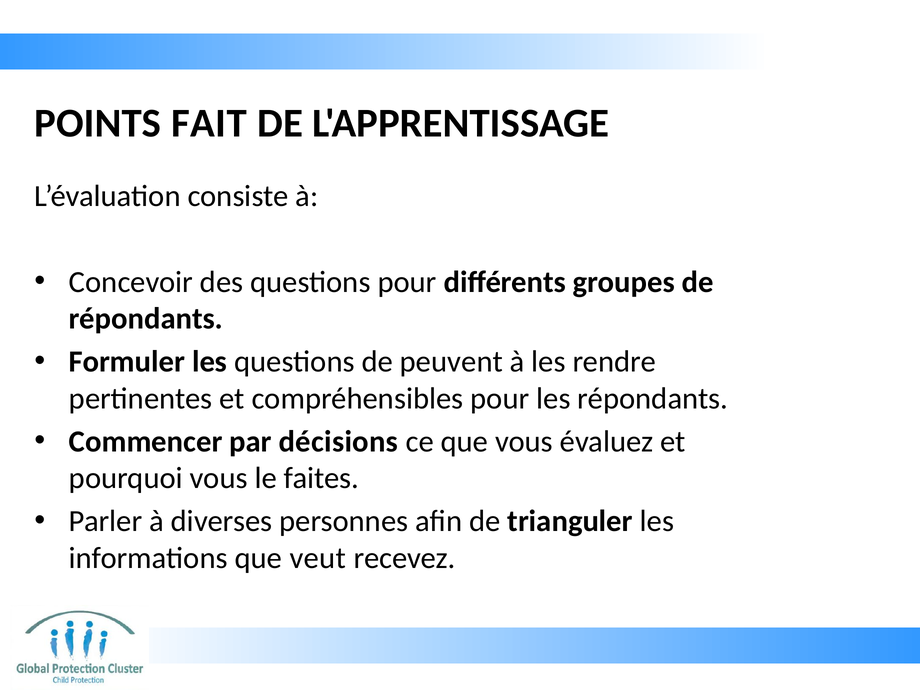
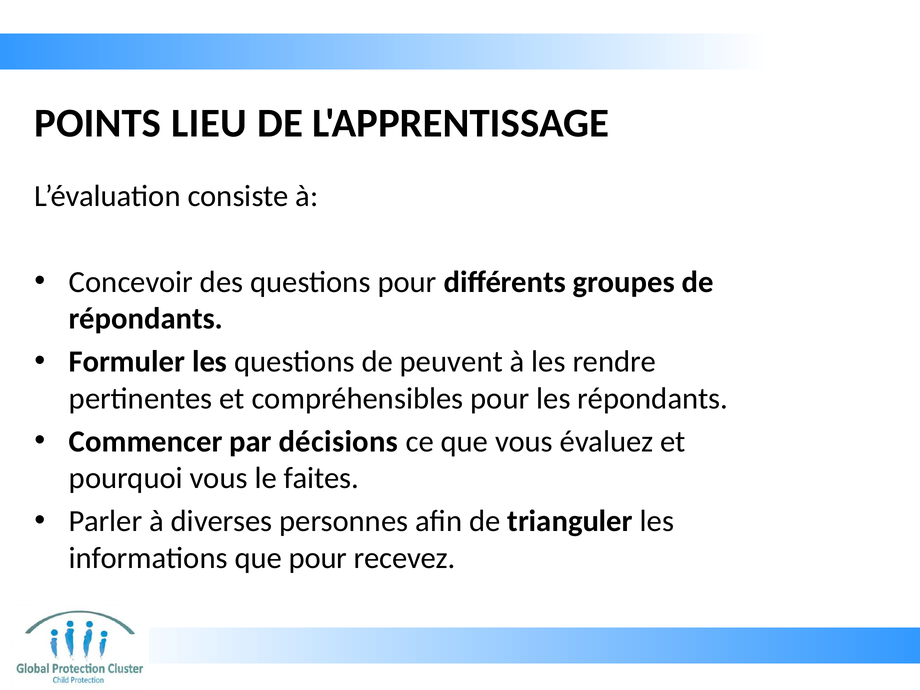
FAIT: FAIT -> LIEU (209, 123)
que veut: veut -> pour (318, 558)
